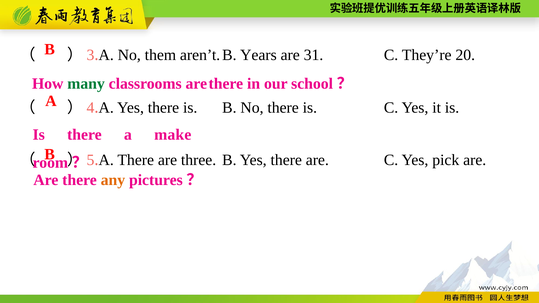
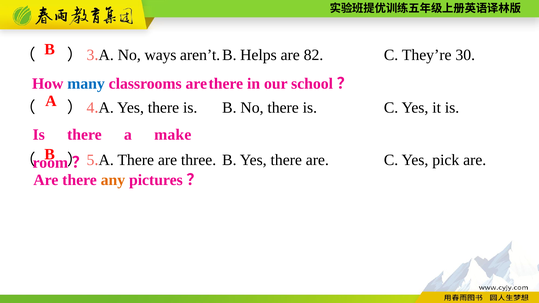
them: them -> ways (160, 55)
Years: Years -> Helps (258, 55)
31: 31 -> 82 (313, 55)
20: 20 -> 30 (465, 55)
many colour: green -> blue (86, 84)
